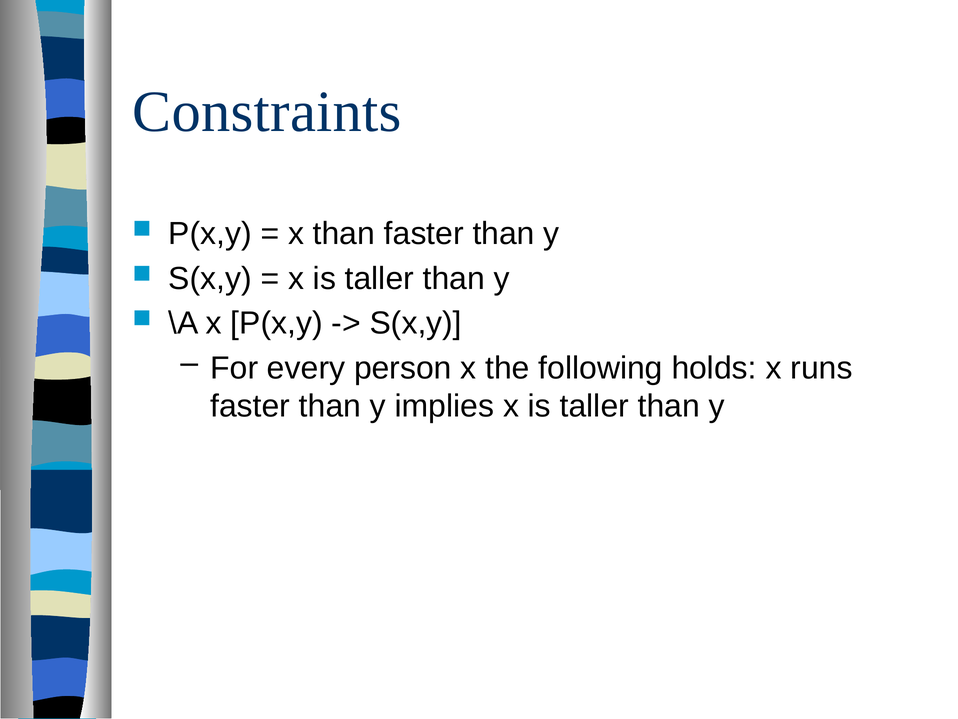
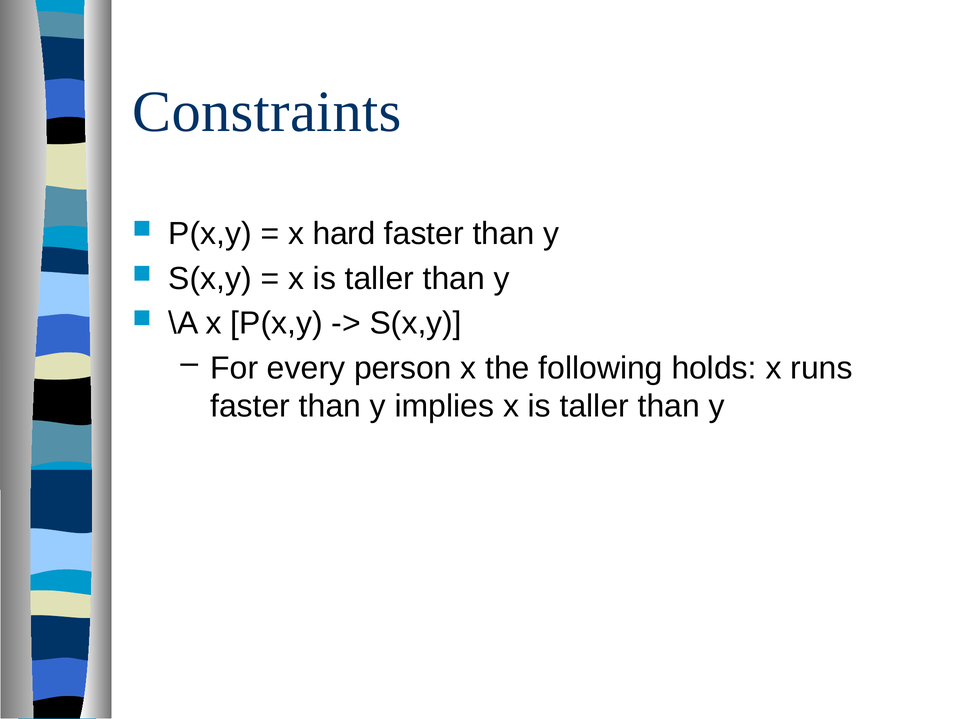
x than: than -> hard (344, 234)
